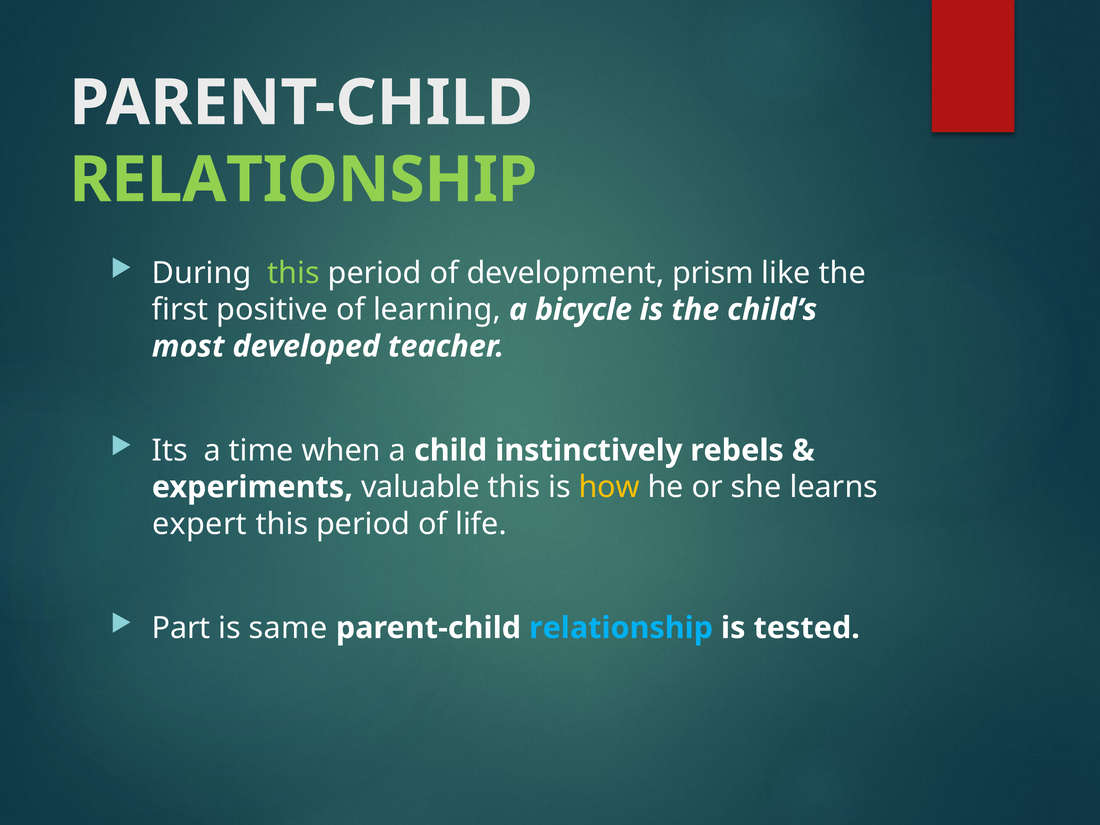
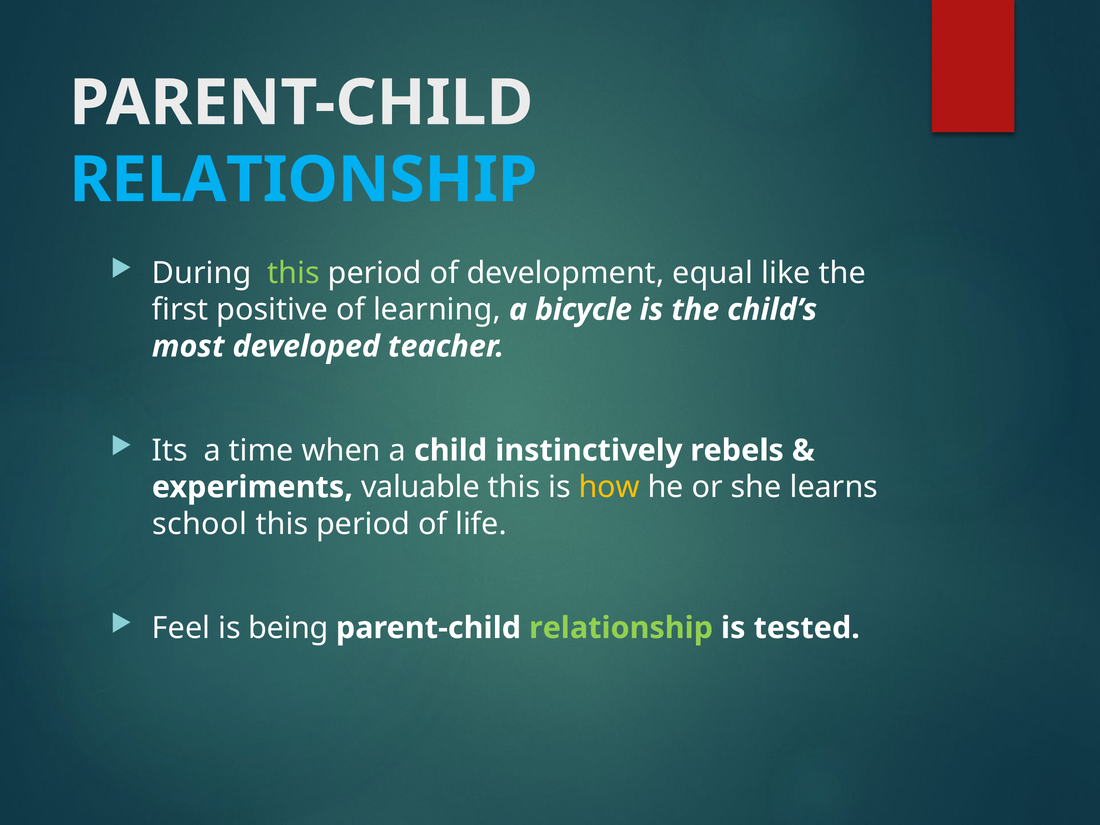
RELATIONSHIP colour: light green -> light blue (303, 180)
prism: prism -> equal (713, 273)
expert: expert -> school (200, 524)
Part: Part -> Feel (181, 628)
same: same -> being (288, 628)
relationship colour: light blue -> light green (621, 628)
